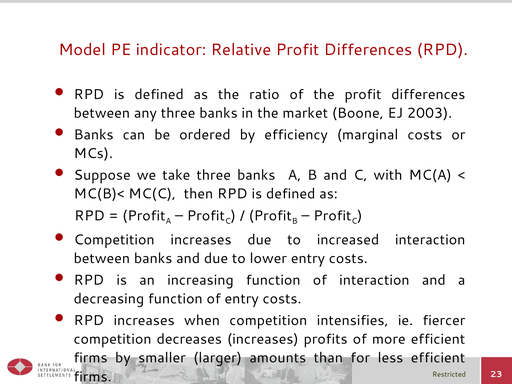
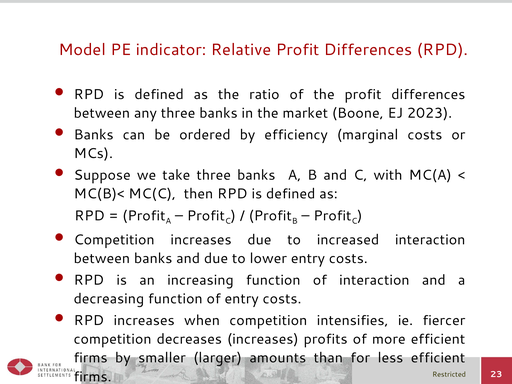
2003: 2003 -> 2023 (430, 113)
